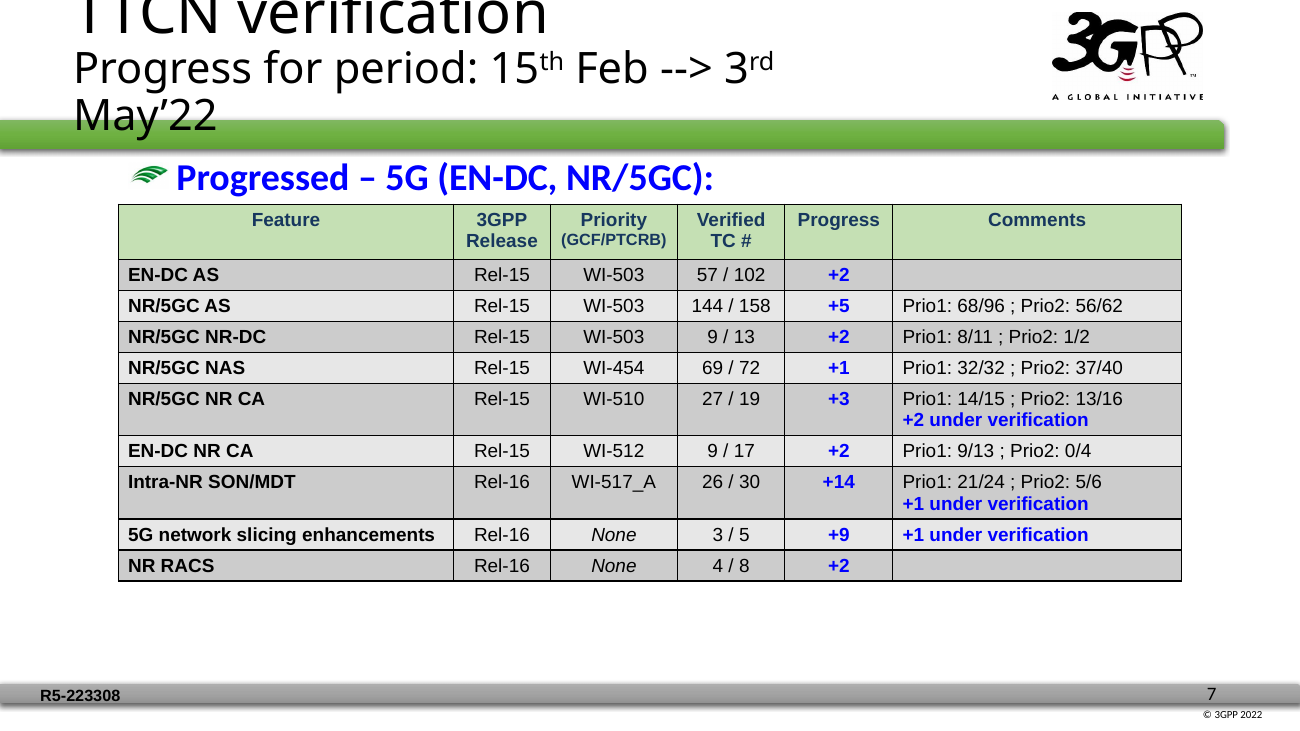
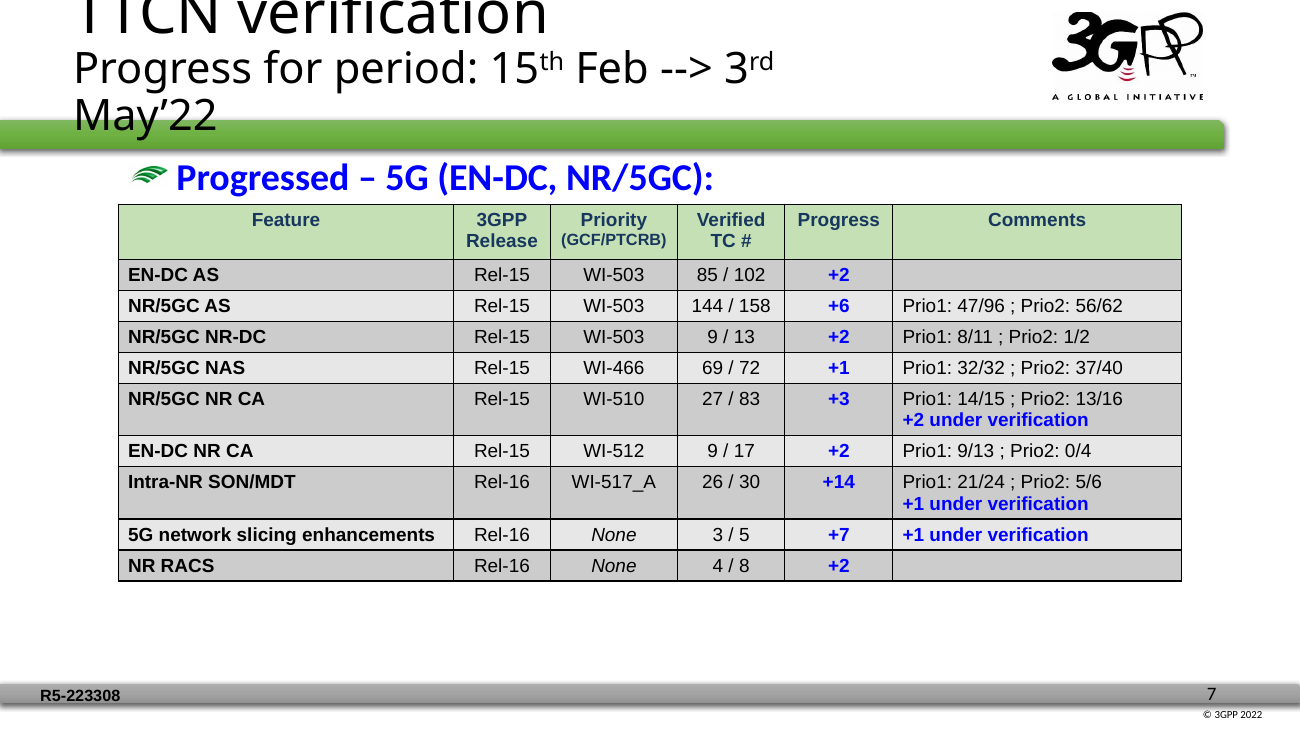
57: 57 -> 85 (707, 275)
+5: +5 -> +6 (839, 306)
68/96: 68/96 -> 47/96 (981, 306)
WI-454: WI-454 -> WI-466 (614, 368)
19: 19 -> 83 (750, 399)
+9: +9 -> +7 (839, 535)
